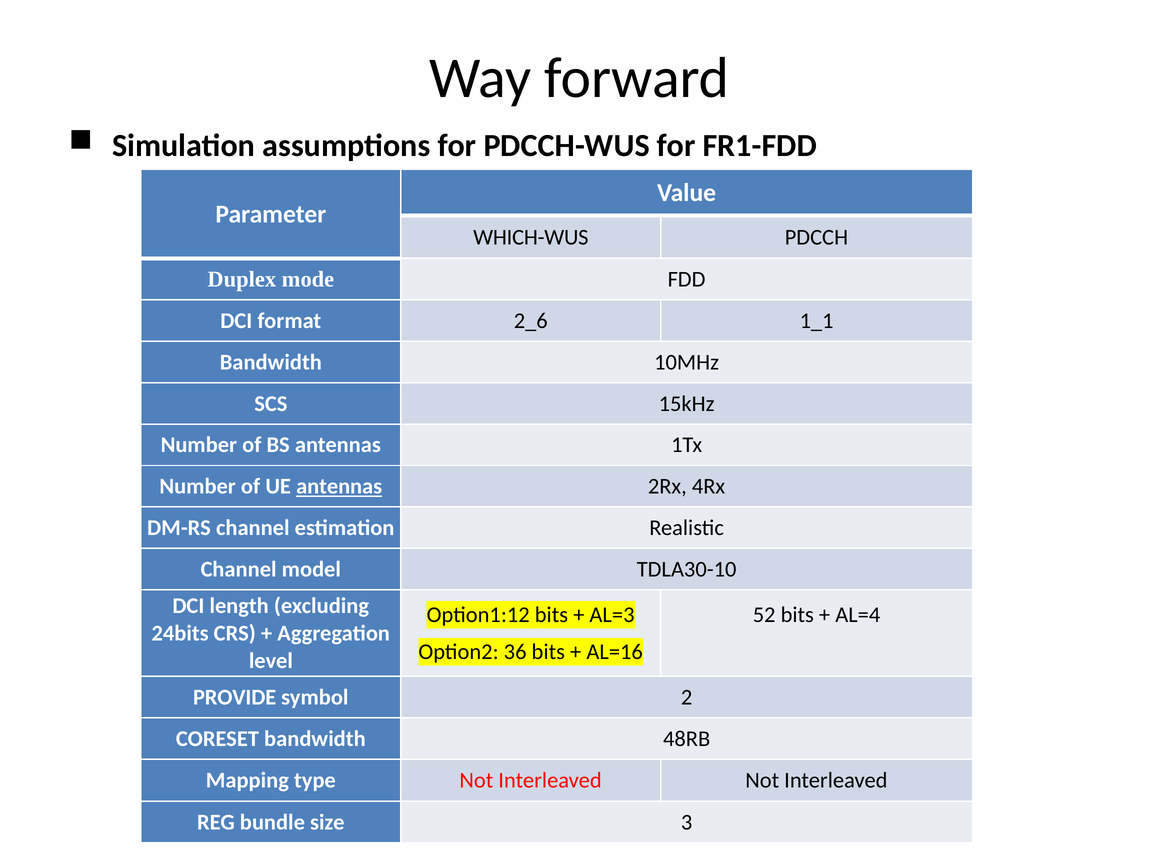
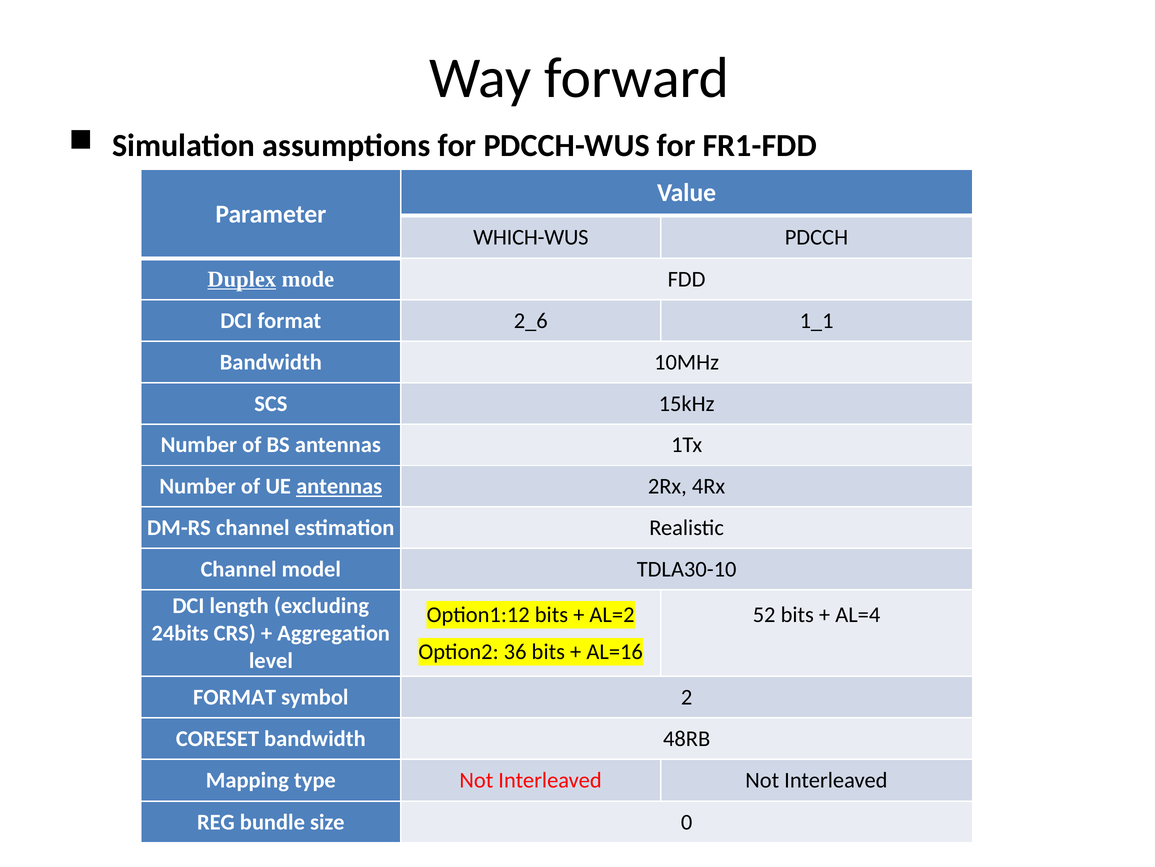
Duplex underline: none -> present (242, 279)
AL=3: AL=3 -> AL=2 (612, 614)
PROVIDE: PROVIDE -> FORMAT (235, 697)
3: 3 -> 0 (687, 821)
